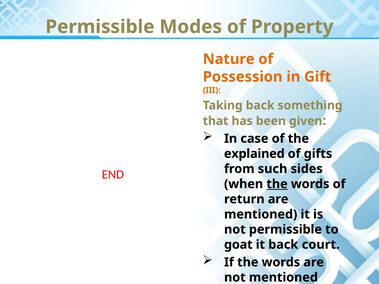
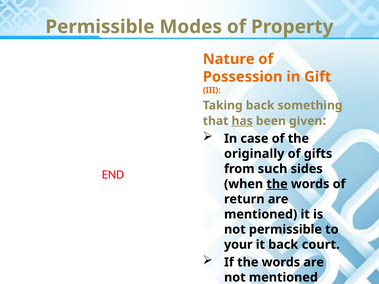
has underline: none -> present (242, 121)
explained: explained -> originally (254, 154)
goat: goat -> your (238, 245)
